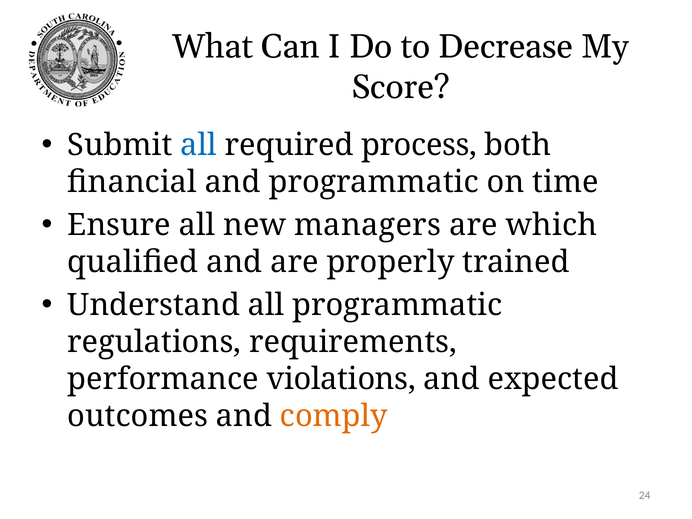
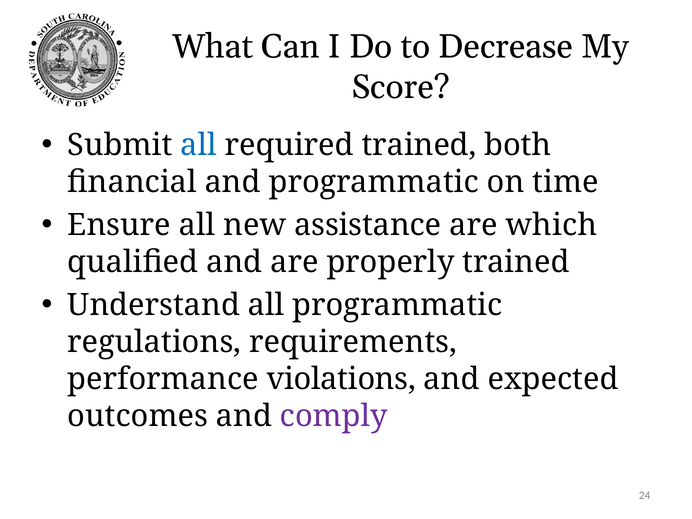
required process: process -> trained (419, 145)
managers: managers -> assistance (368, 225)
comply colour: orange -> purple (334, 416)
